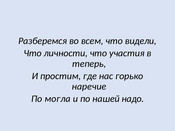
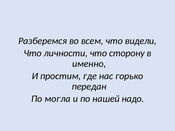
участия: участия -> сторону (127, 53)
теперь: теперь -> именно (89, 64)
наречие: наречие -> передан (89, 87)
